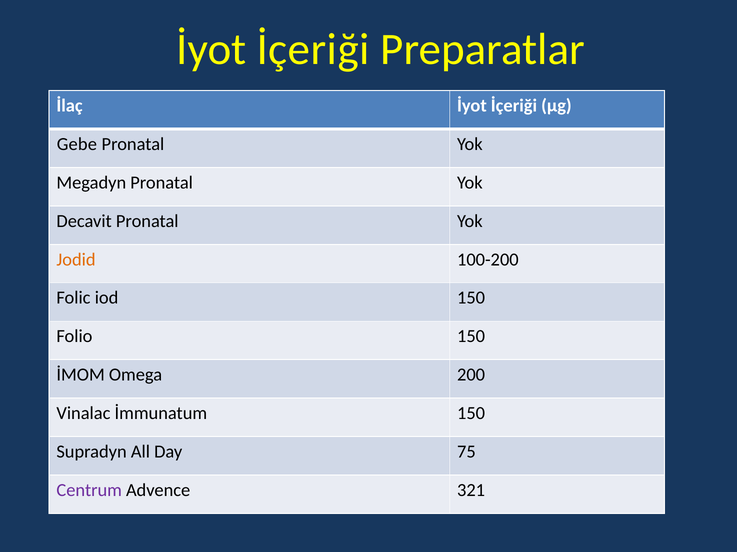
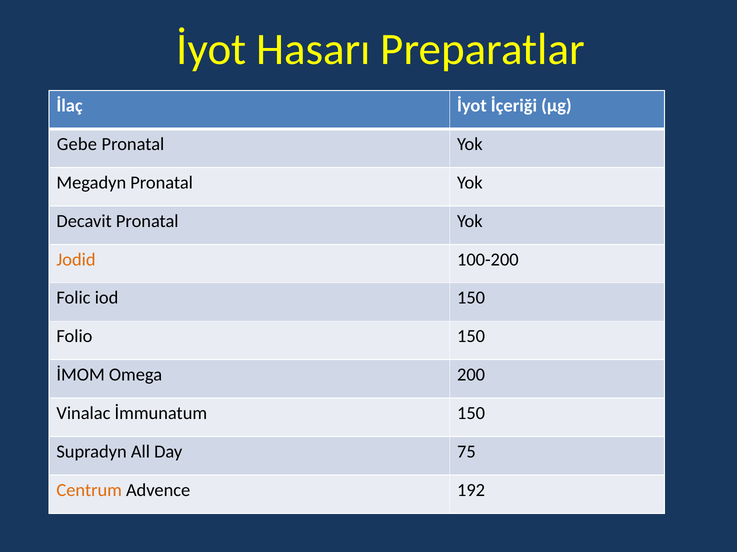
İçeriği: İçeriği -> Hasarı (313, 49)
Centrum colour: purple -> orange (89, 491)
321: 321 -> 192 (471, 491)
